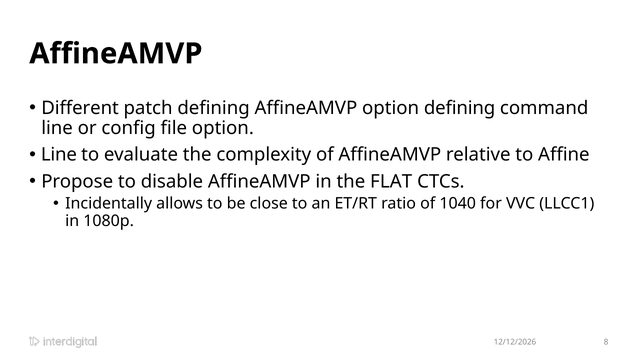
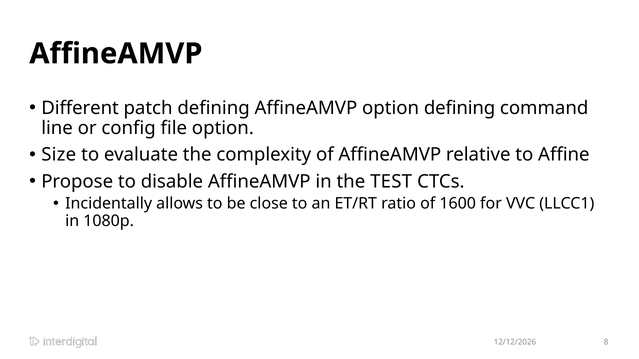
Line: Line -> Size (59, 155)
FLAT: FLAT -> TEST (391, 182)
1040: 1040 -> 1600 (458, 204)
